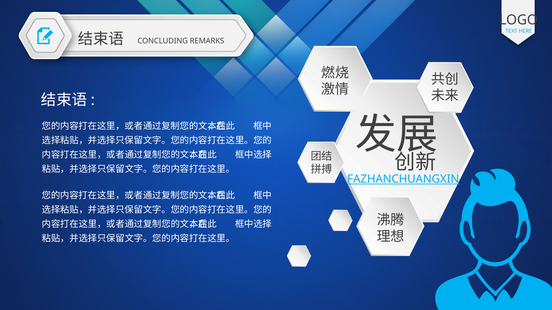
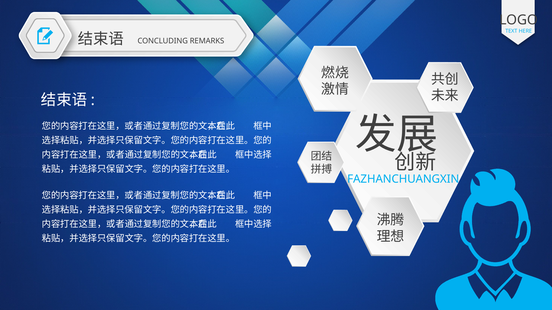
FAZHANCHUANGXIN underline: present -> none (403, 179)
